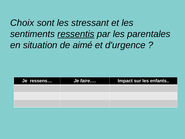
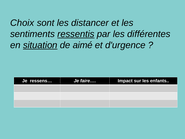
stressant: stressant -> distancer (90, 23)
parentales: parentales -> différentes (149, 34)
situation underline: none -> present (40, 45)
